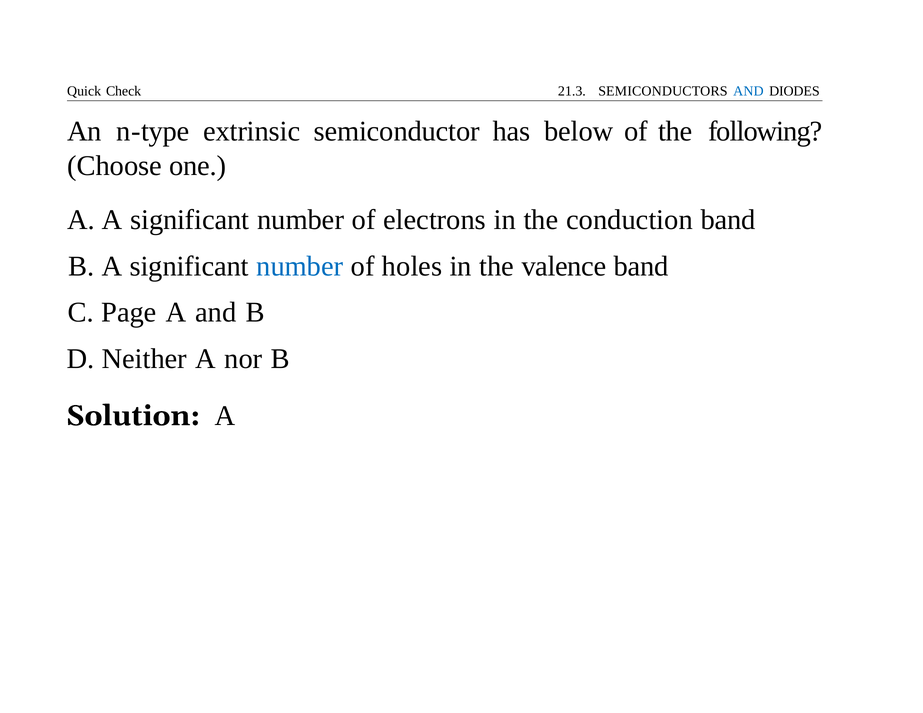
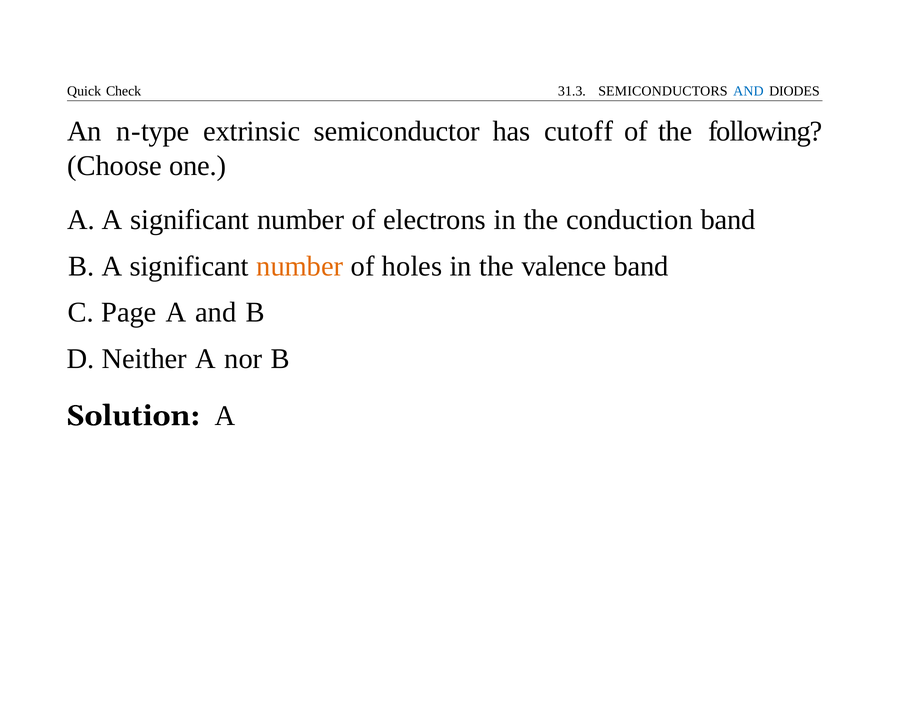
21.3: 21.3 -> 31.3 (572, 91)
below: below -> cutoff (579, 131)
number colour: blue -> orange (300, 266)
